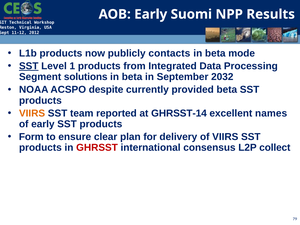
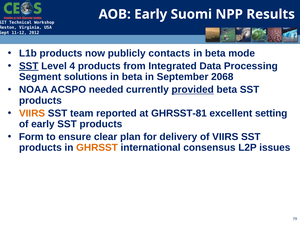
1: 1 -> 4 (72, 66)
2032: 2032 -> 2068 (222, 77)
despite: despite -> needed (106, 90)
provided underline: none -> present (193, 90)
GHRSST-14: GHRSST-14 -> GHRSST-81 (179, 113)
names: names -> setting (271, 113)
GHRSST colour: red -> orange (97, 148)
collect: collect -> issues (275, 148)
